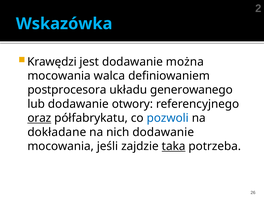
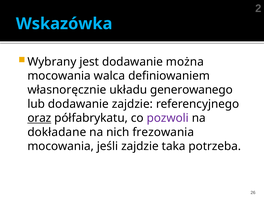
Krawędzi: Krawędzi -> Wybrany (52, 62)
postprocesora: postprocesora -> własnoręcznie (67, 90)
dodawanie otwory: otwory -> zajdzie (132, 104)
pozwoli colour: blue -> purple (168, 118)
nich dodawanie: dodawanie -> frezowania (163, 132)
taka underline: present -> none (174, 146)
